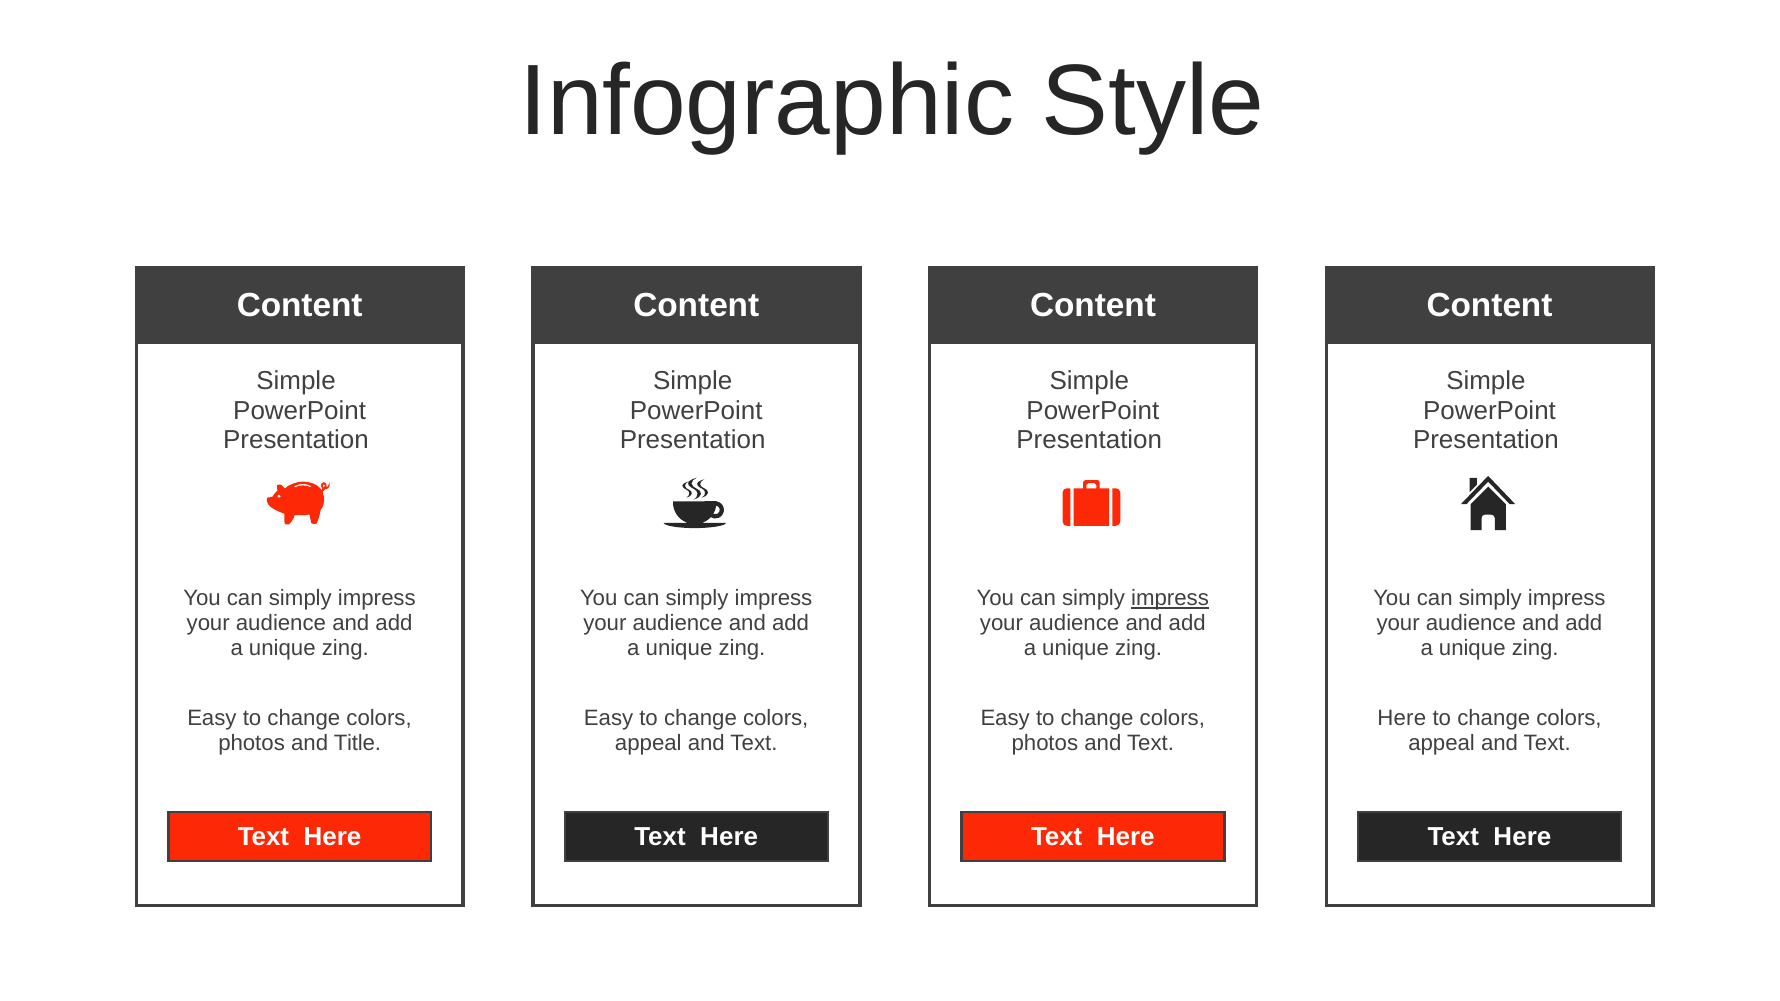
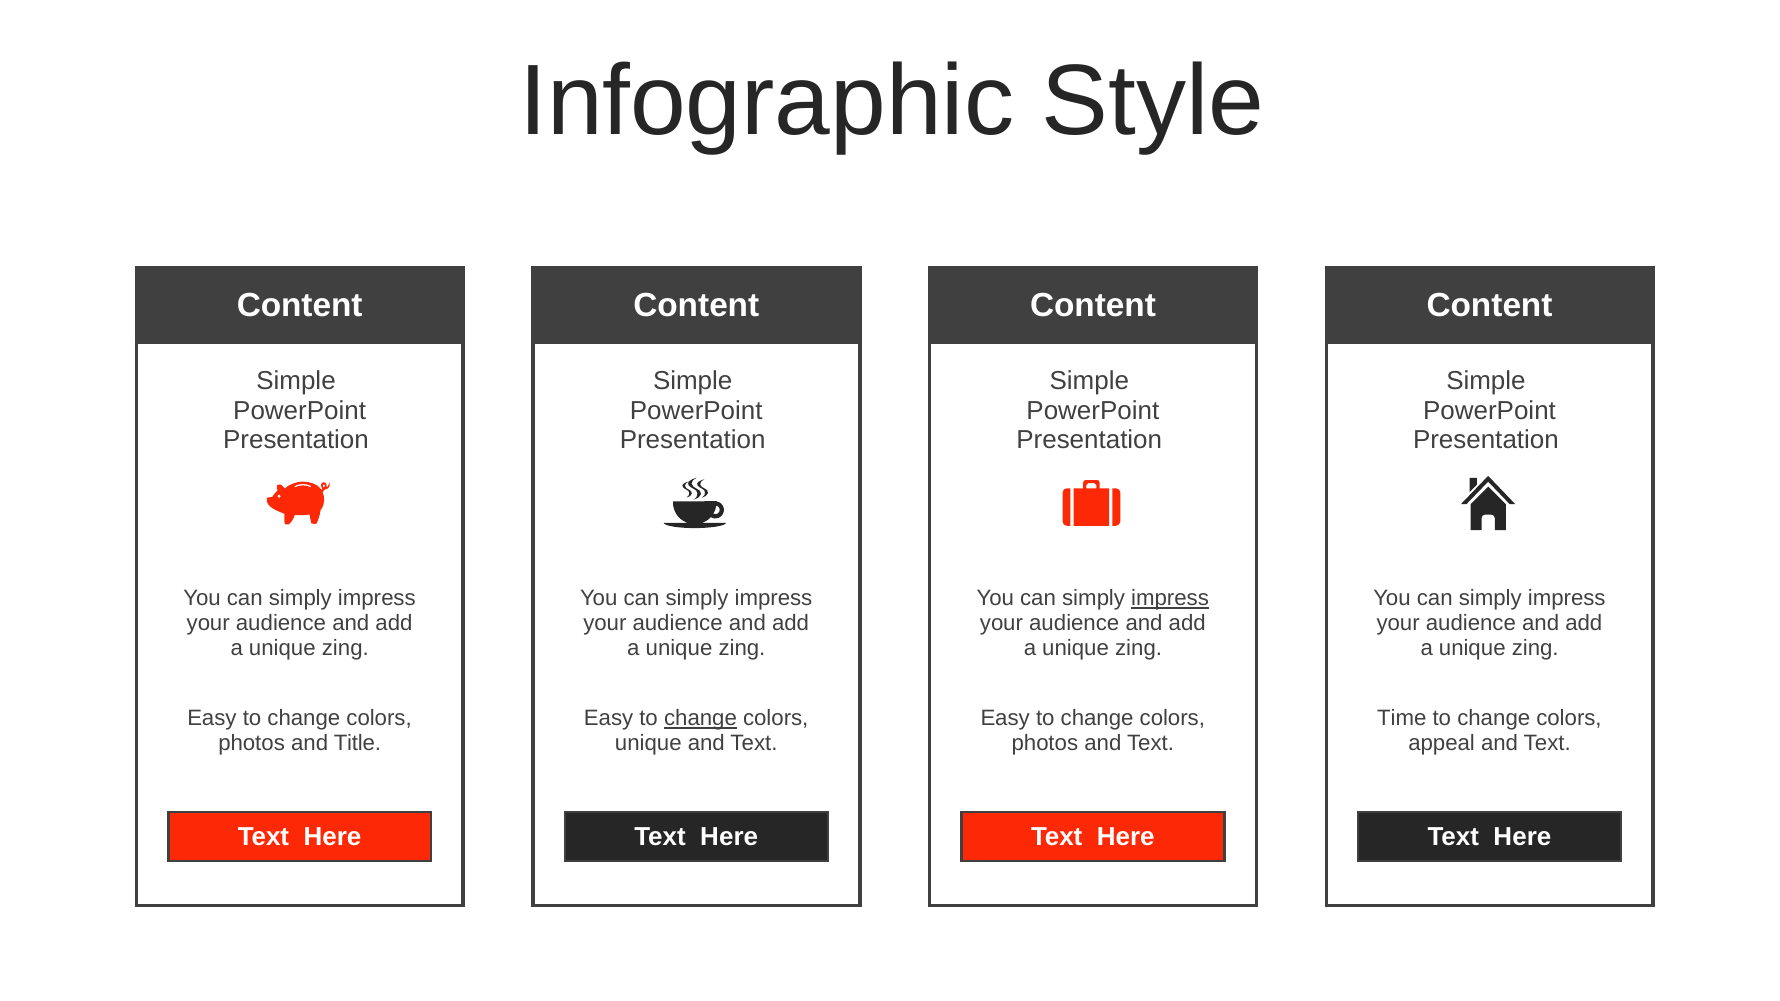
change underline: none -> present (700, 719)
Here: Here -> Time (1402, 719)
appeal: appeal -> unique (648, 744)
